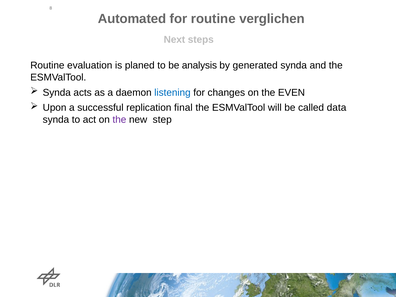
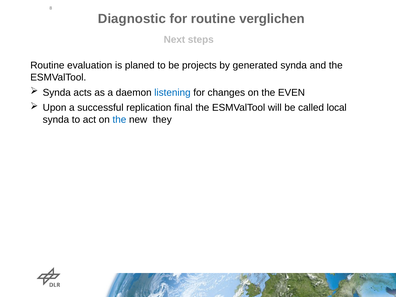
Automated: Automated -> Diagnostic (132, 19)
analysis: analysis -> projects (199, 65)
data: data -> local (337, 108)
the colour: purple -> blue (119, 120)
step: step -> they (162, 120)
